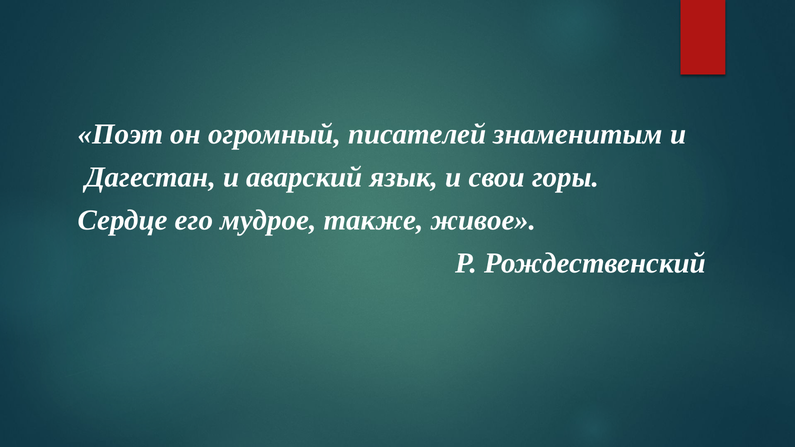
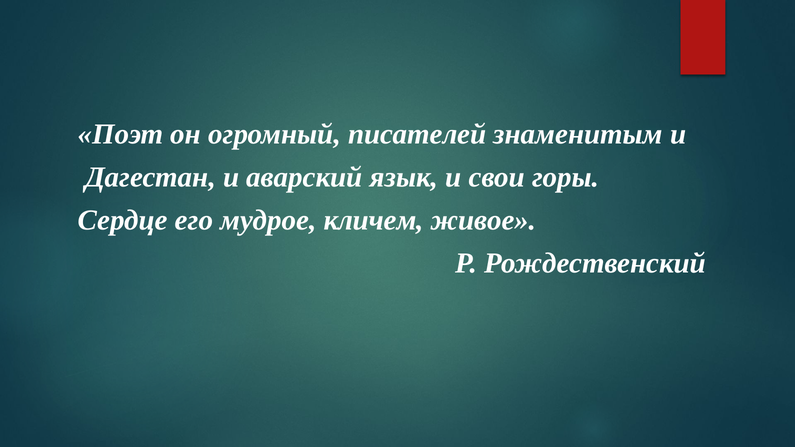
также: также -> кличем (374, 220)
